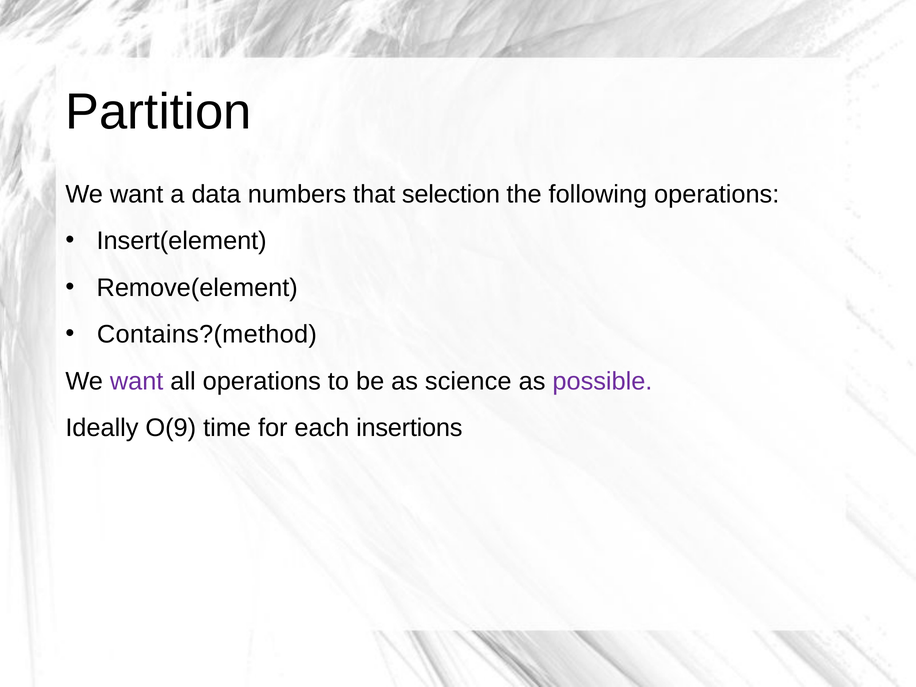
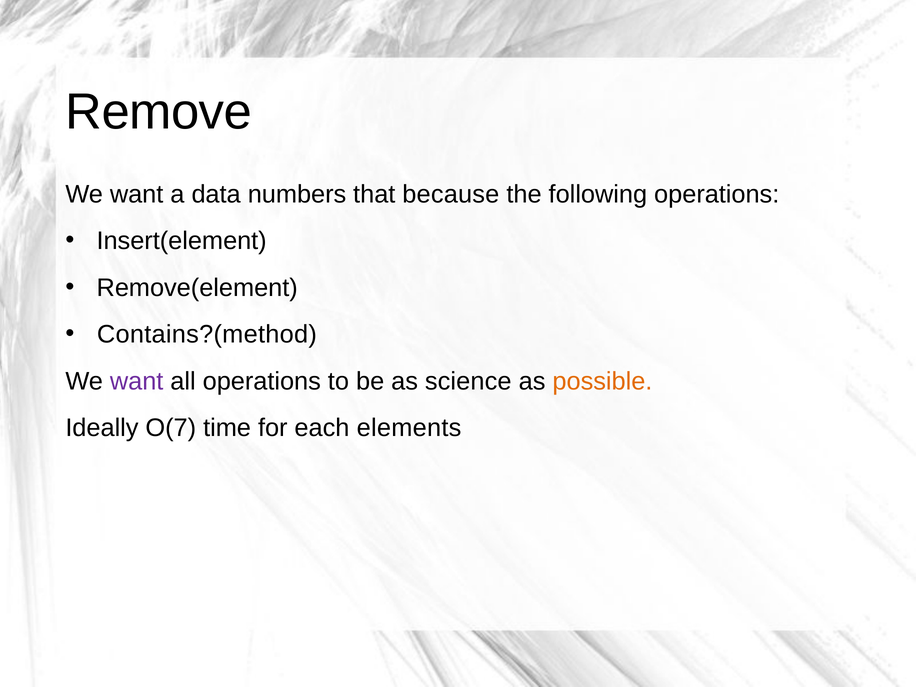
Partition: Partition -> Remove (159, 112)
selection: selection -> because (451, 194)
possible colour: purple -> orange (602, 381)
O(9: O(9 -> O(7 (171, 428)
insertions: insertions -> elements (409, 428)
